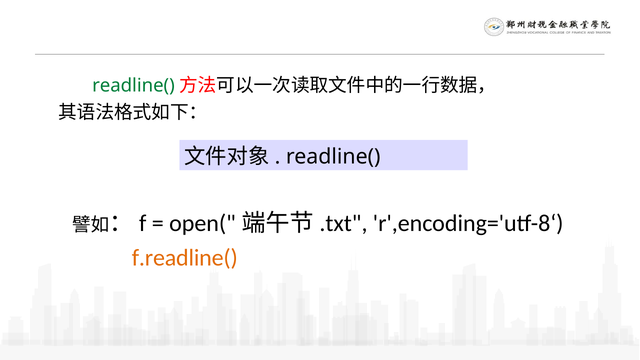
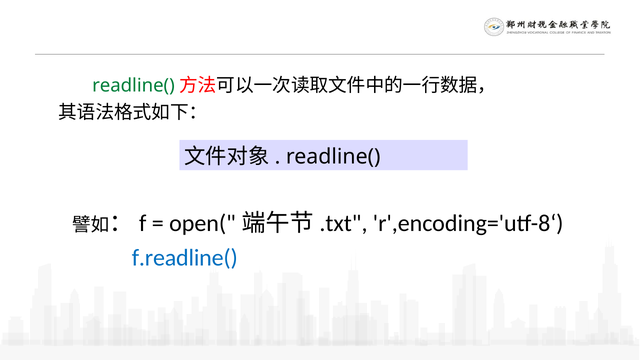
f.readline( colour: orange -> blue (185, 258)
